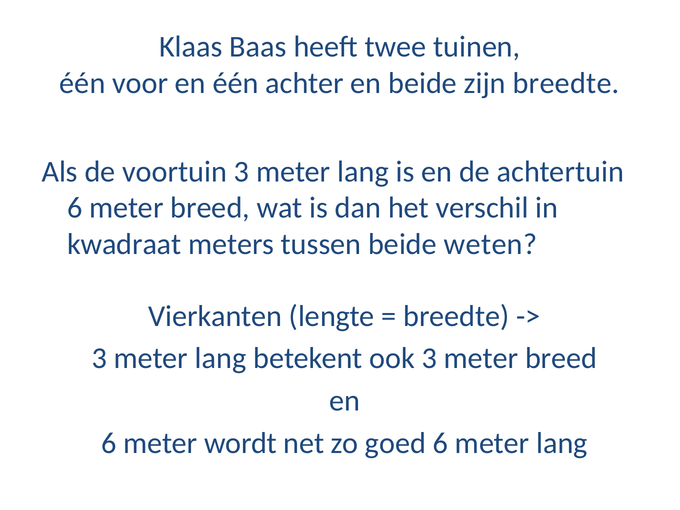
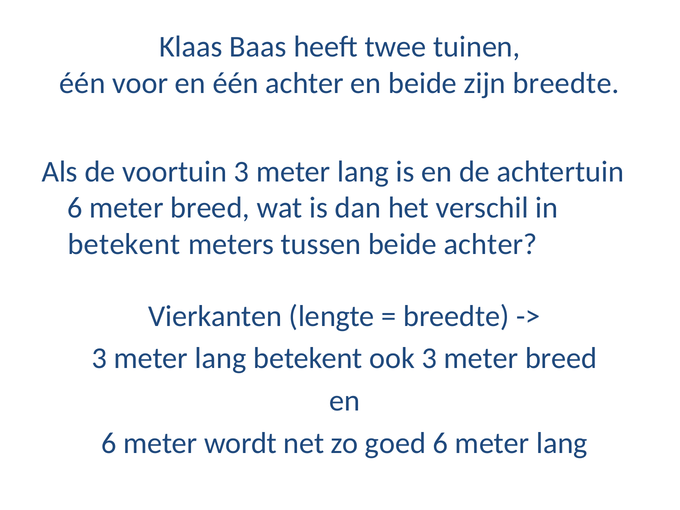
kwadraat: kwadraat -> betekent (124, 244)
beide weten: weten -> achter (491, 244)
